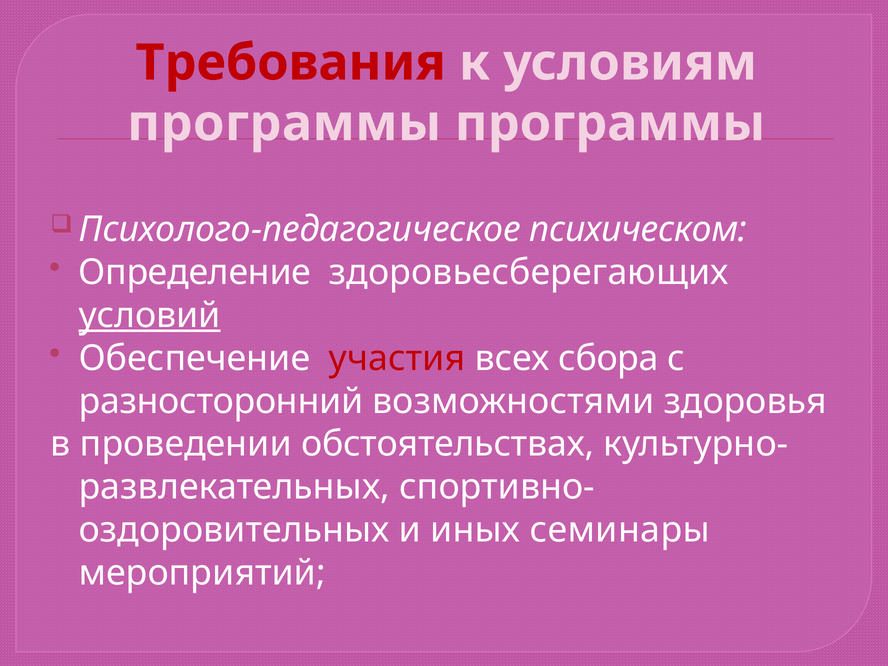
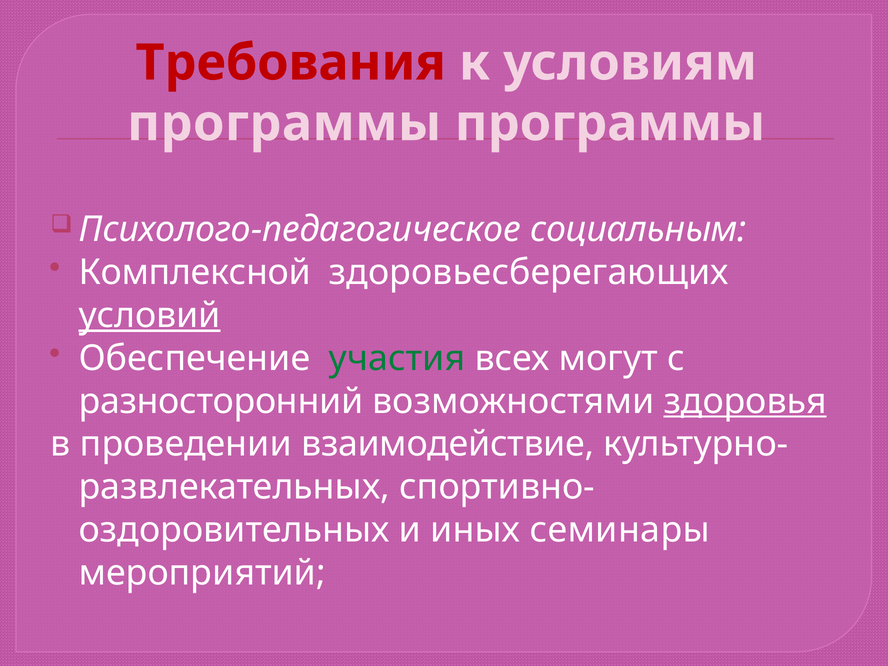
психическом: психическом -> социальным (638, 230)
Определение: Определение -> Комплексной (195, 272)
участия colour: red -> green (397, 358)
сбора: сбора -> могут (608, 358)
здоровья underline: none -> present (745, 401)
обстоятельствах: обстоятельствах -> взаимодействие (448, 444)
